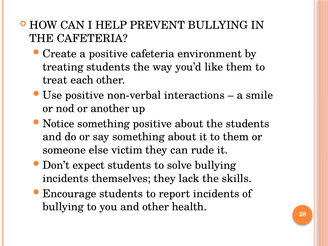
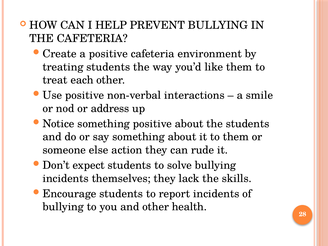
another: another -> address (110, 108)
victim: victim -> action (127, 150)
